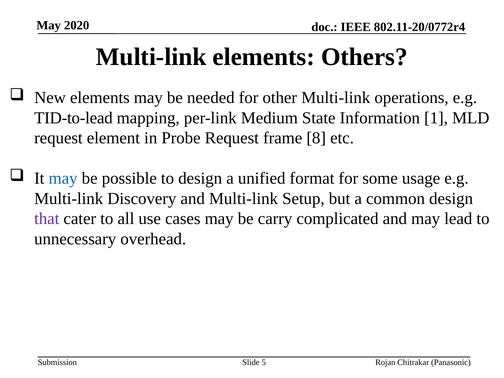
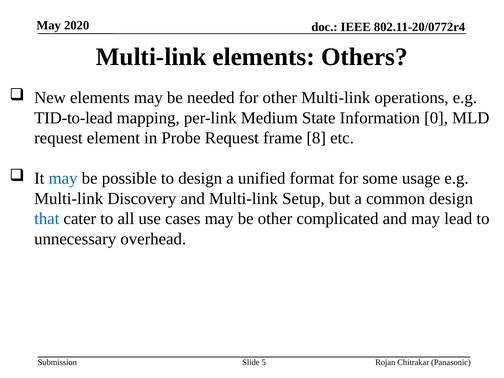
1: 1 -> 0 (436, 118)
that colour: purple -> blue (47, 219)
be carry: carry -> other (275, 219)
